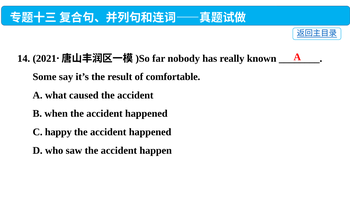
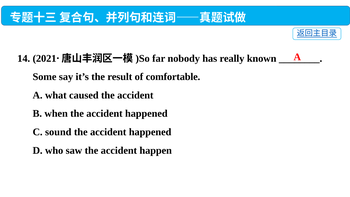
happy: happy -> sound (58, 132)
